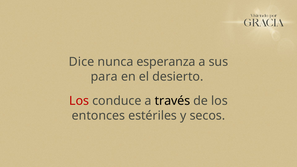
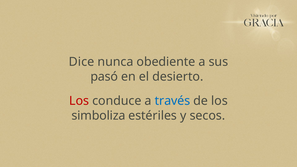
esperanza: esperanza -> obediente (166, 62)
para: para -> pasó (104, 77)
través colour: black -> blue (172, 101)
entonces: entonces -> simboliza (98, 116)
